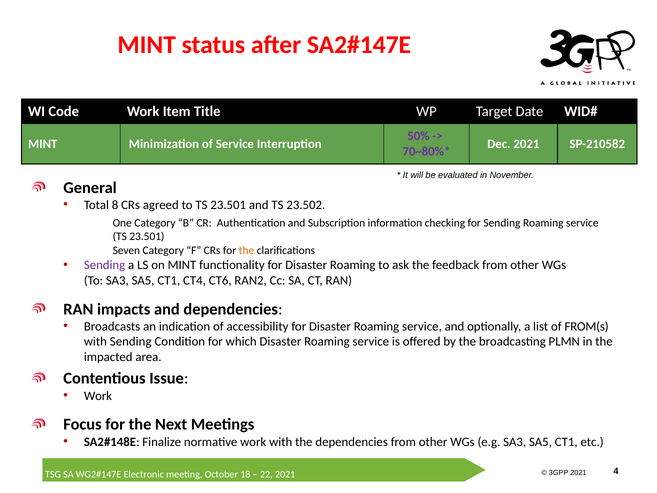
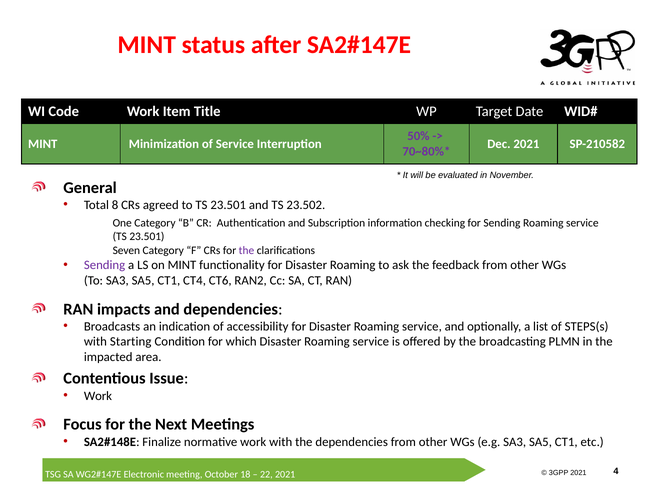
the colour: orange -> purple (246, 250)
FROM(s: FROM(s -> STEPS(s (587, 326)
with Sending: Sending -> Starting (131, 342)
